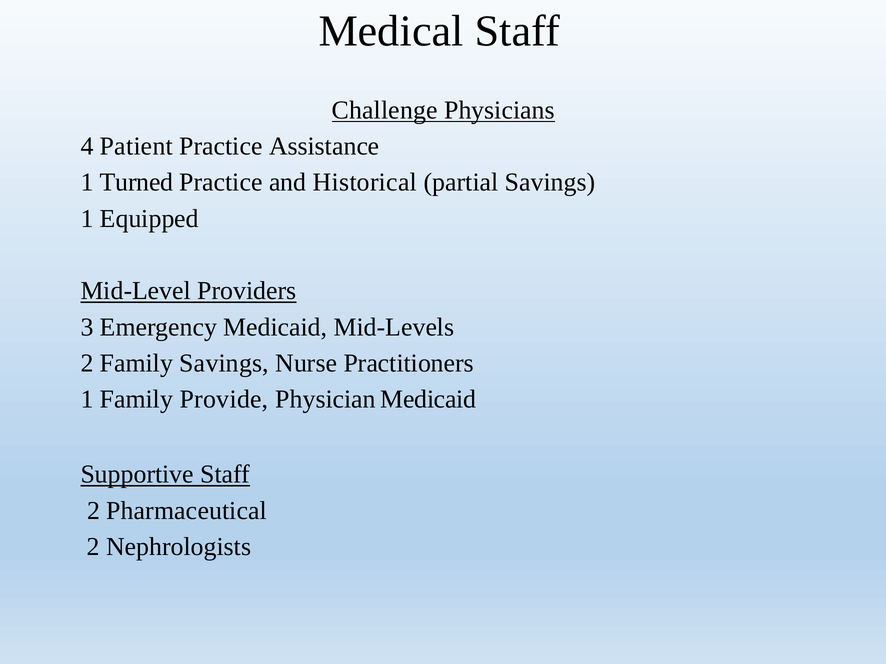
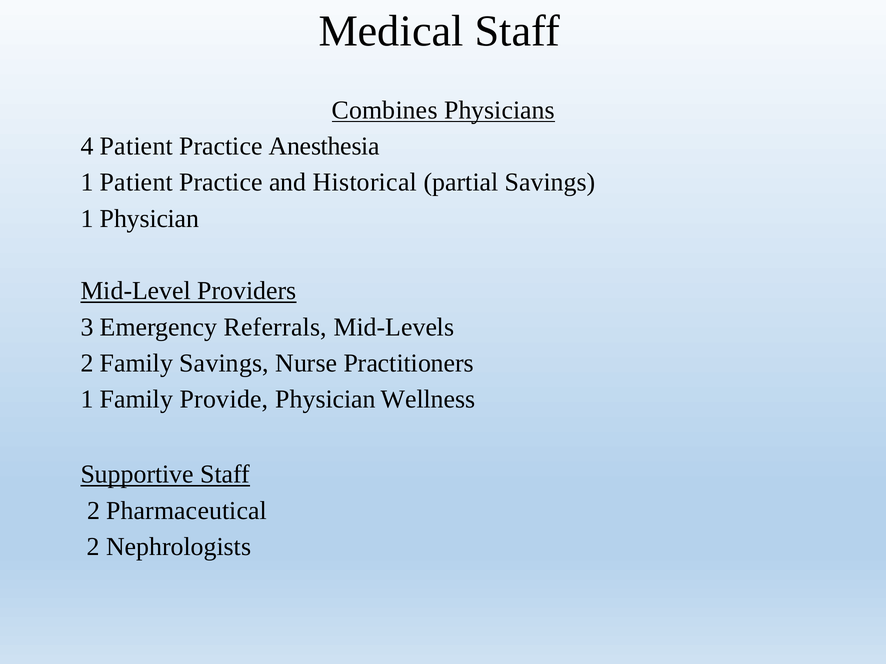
Challenge: Challenge -> Combines (385, 110)
Assistance: Assistance -> Anesthesia (324, 146)
1 Turned: Turned -> Patient (136, 183)
1 Equipped: Equipped -> Physician (149, 219)
Emergency Medicaid: Medicaid -> Referrals (275, 327)
Physician Medicaid: Medicaid -> Wellness (428, 400)
